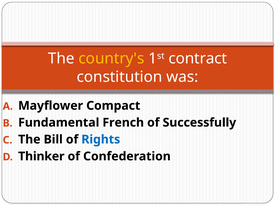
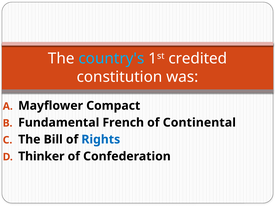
country's colour: yellow -> light blue (111, 59)
contract: contract -> credited (198, 59)
Successfully: Successfully -> Continental (199, 123)
